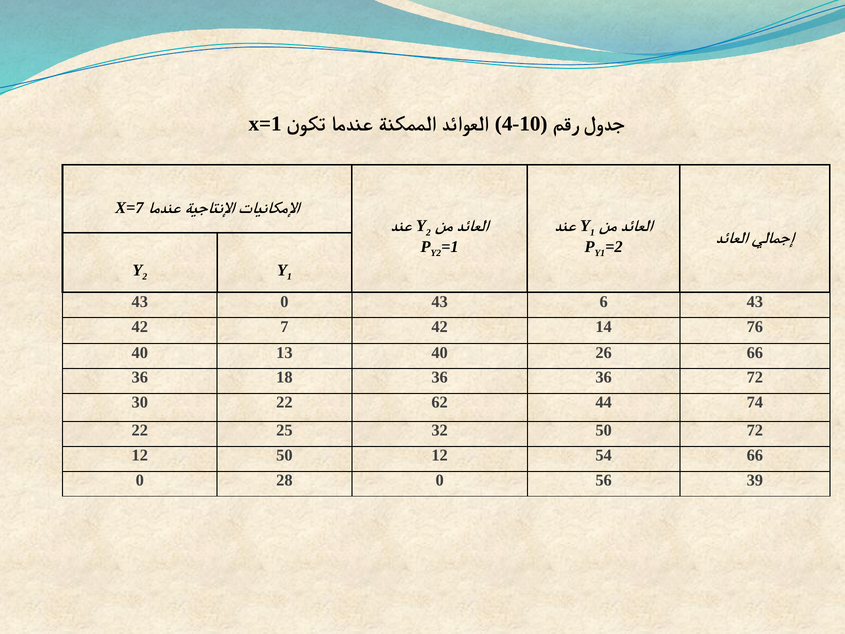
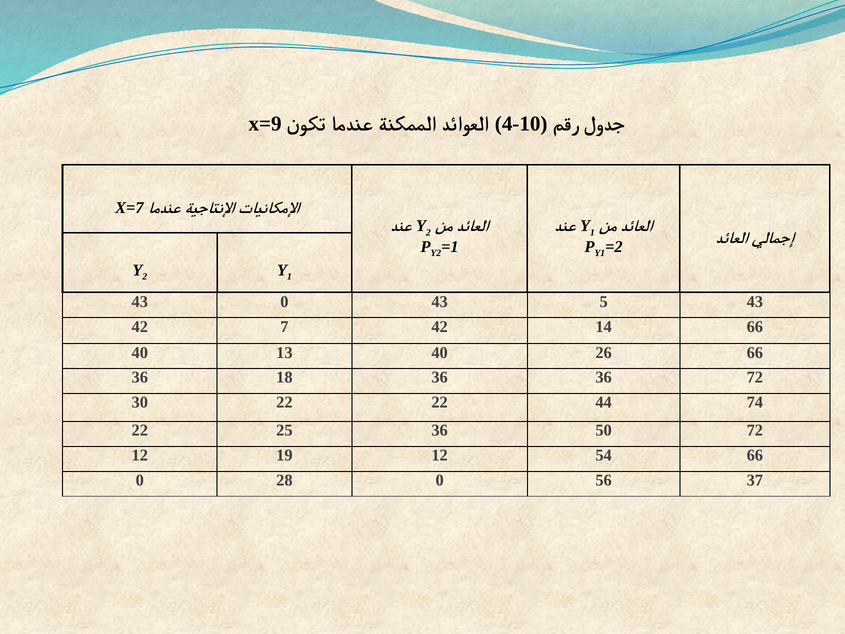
x=1: x=1 -> x=9 (265, 124)
6: 6 -> 5 (604, 301)
14 76: 76 -> 66 (755, 326)
22 62: 62 -> 22 (440, 402)
25 32: 32 -> 36 (440, 430)
12 50: 50 -> 19 (284, 455)
39: 39 -> 37 (755, 480)
